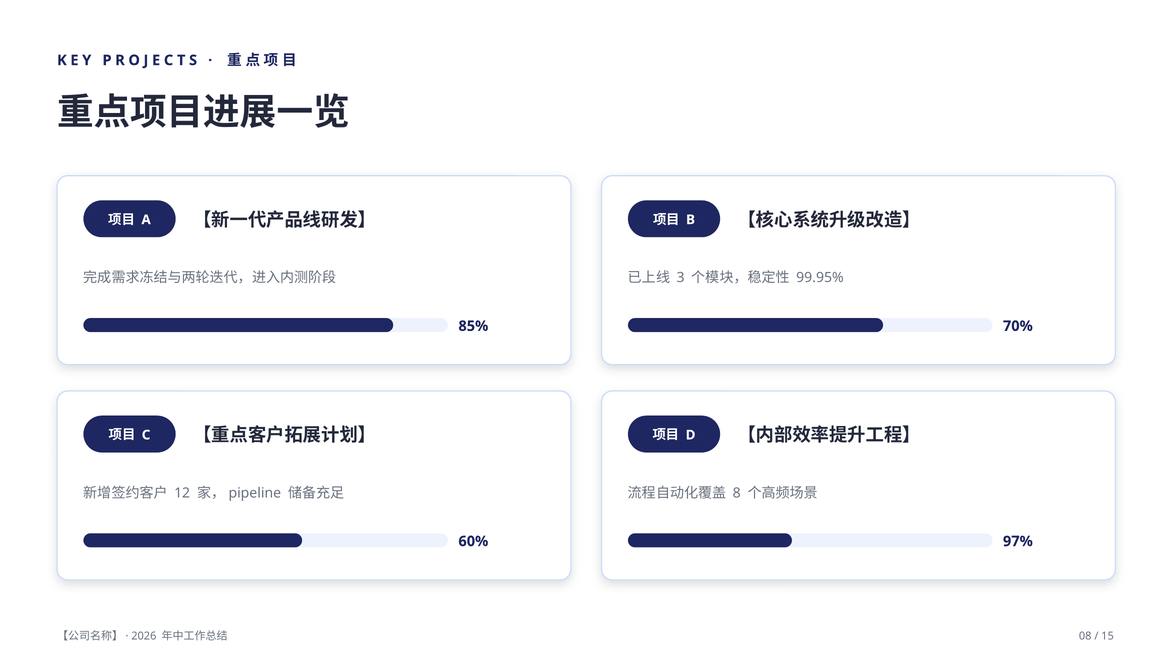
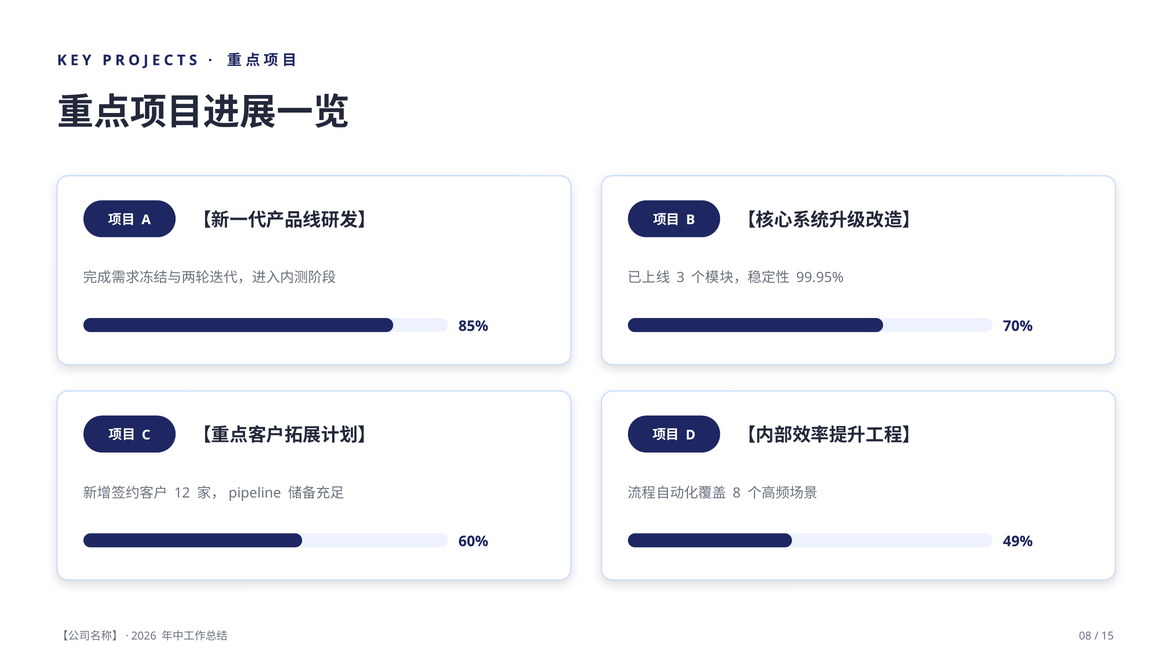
97%: 97% -> 49% (1018, 541)
